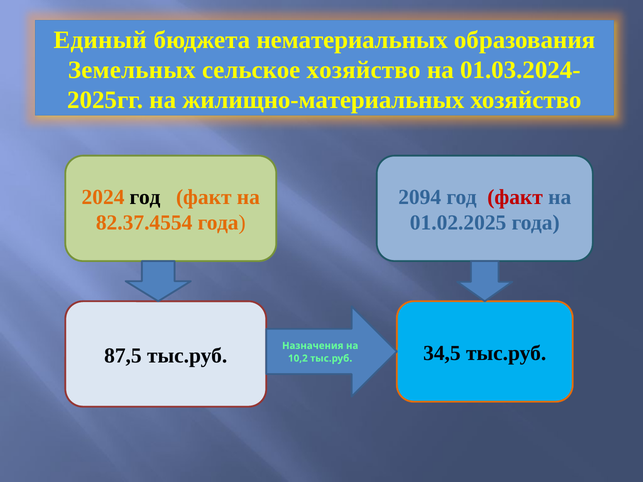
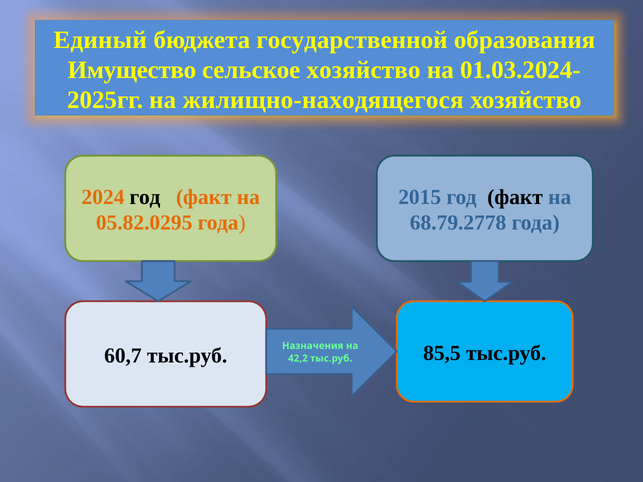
нематериальных: нематериальных -> государственной (352, 40)
Земельных: Земельных -> Имущество (132, 70)
жилищно-материальных: жилищно-материальных -> жилищно-находящегося (323, 100)
2094: 2094 -> 2015 (420, 197)
факт colour: red -> black (515, 197)
82.37.4554: 82.37.4554 -> 05.82.0295 (144, 223)
01.02.2025: 01.02.2025 -> 68.79.2778 (458, 223)
87,5: 87,5 -> 60,7 (123, 356)
34,5: 34,5 -> 85,5 (442, 353)
10,2: 10,2 -> 42,2 (298, 359)
